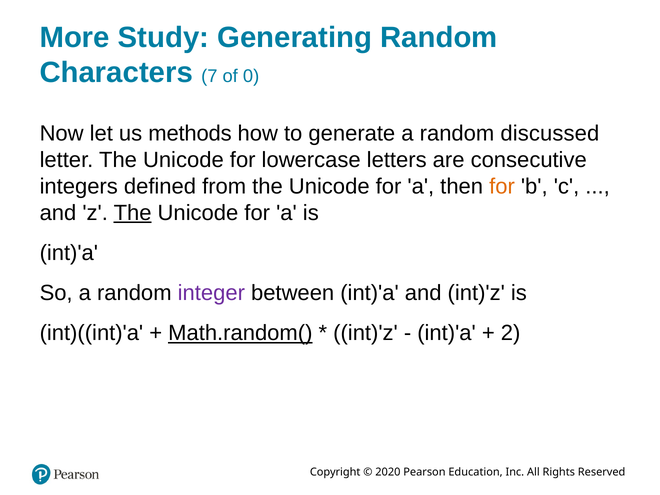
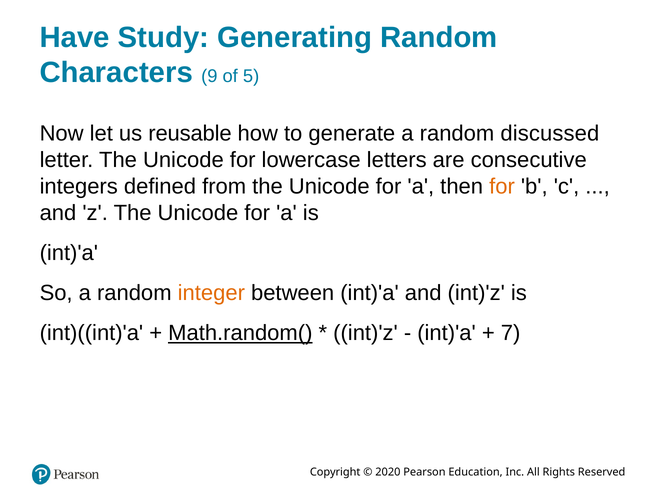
More: More -> Have (75, 37)
7: 7 -> 9 (209, 76)
0: 0 -> 5 (251, 76)
methods: methods -> reusable (190, 134)
The underline: present -> none (133, 213)
integer colour: purple -> orange (211, 293)
2: 2 -> 7 (511, 333)
